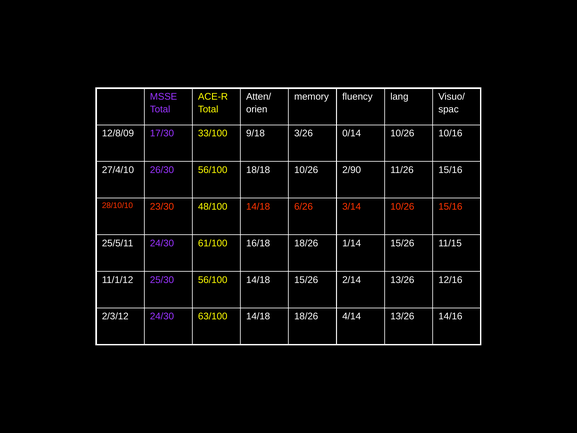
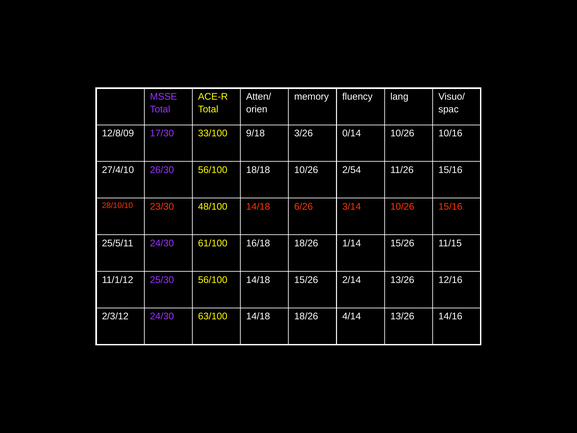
2/90: 2/90 -> 2/54 (352, 170)
